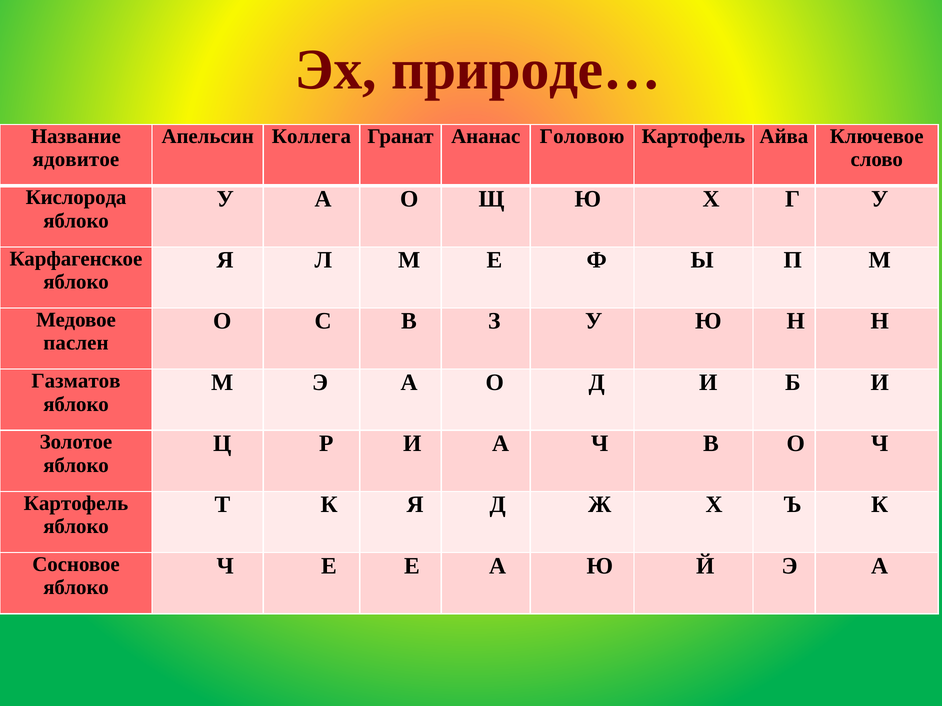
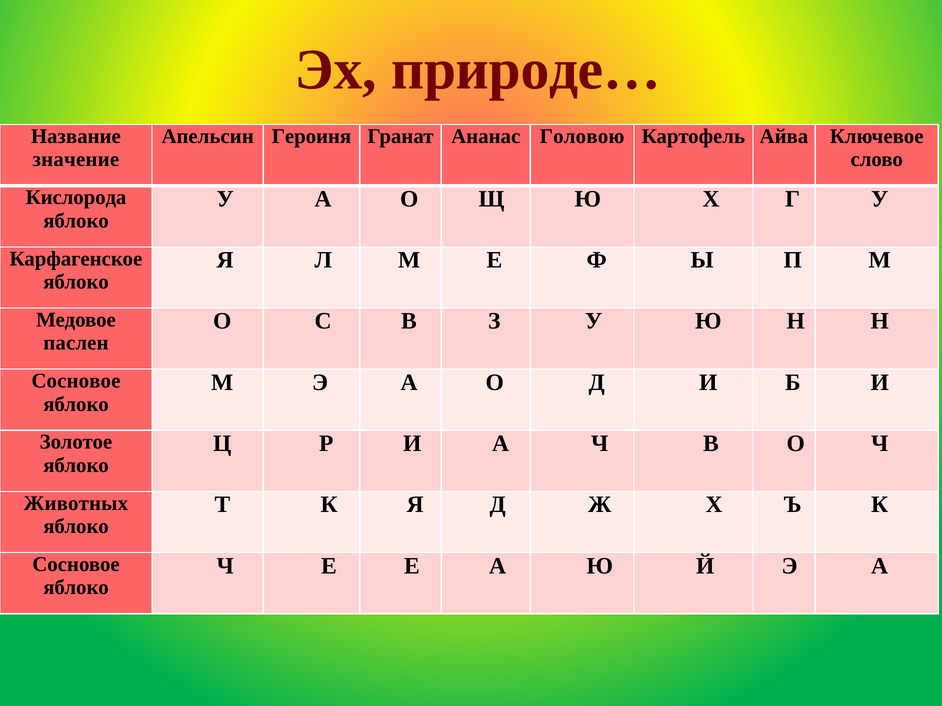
Коллега: Коллега -> Героиня (311, 136)
ядовитое: ядовитое -> значение (76, 160)
Газматов: Газматов -> Сосновое (76, 381)
Картофель: Картофель -> Животных (76, 504)
